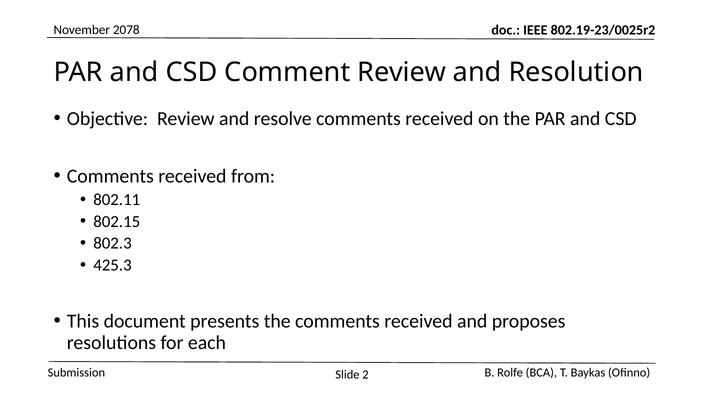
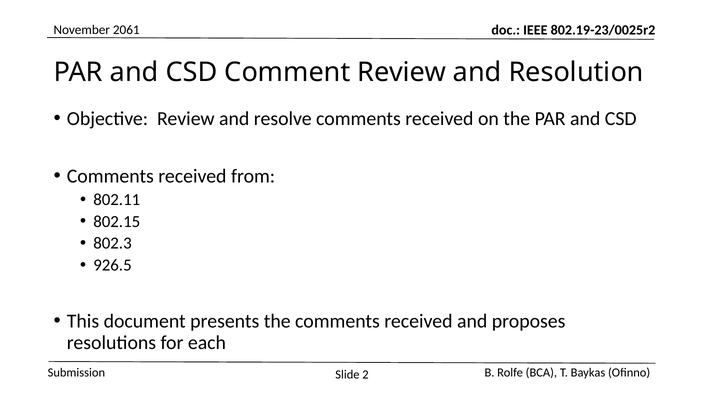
2078: 2078 -> 2061 (126, 30)
425.3: 425.3 -> 926.5 (112, 265)
